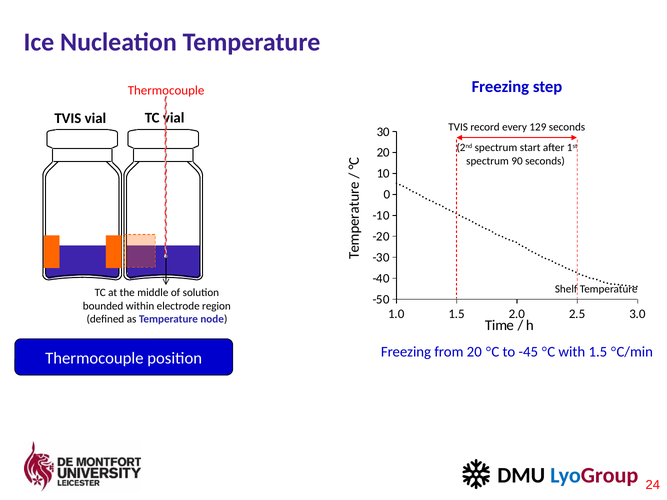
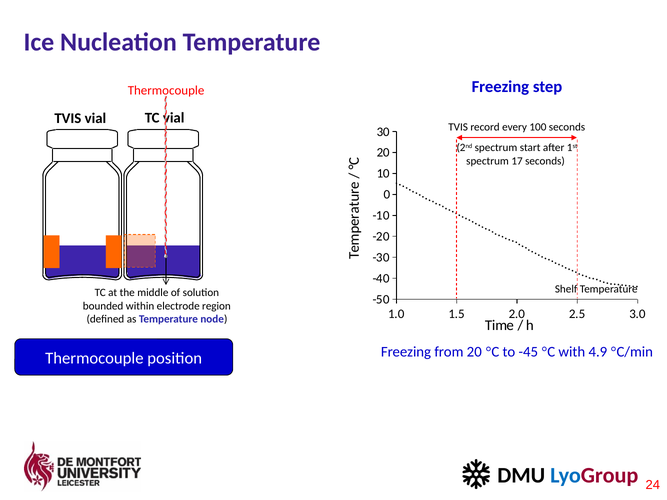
129: 129 -> 100 (538, 127)
90: 90 -> 17 (517, 161)
with 1.5: 1.5 -> 4.9 (598, 352)
